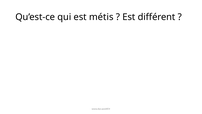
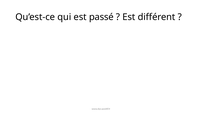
métis: métis -> passé (101, 17)
